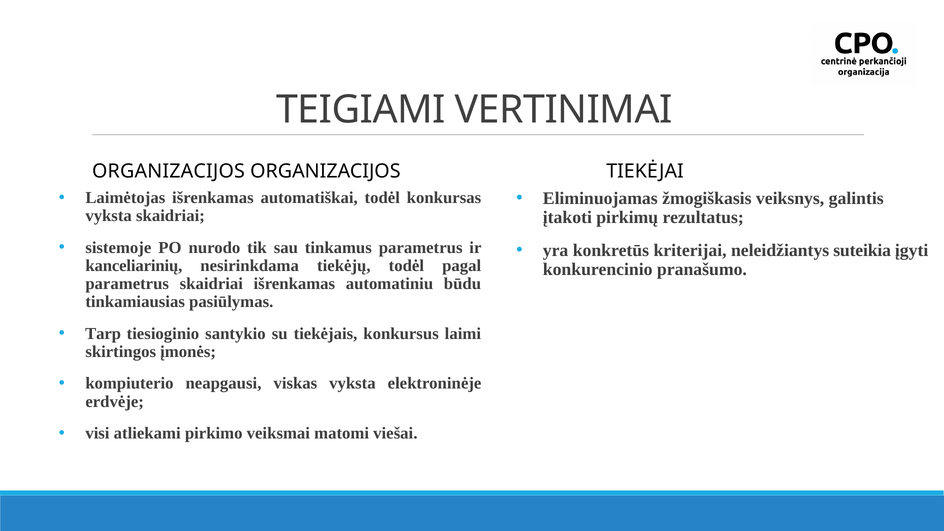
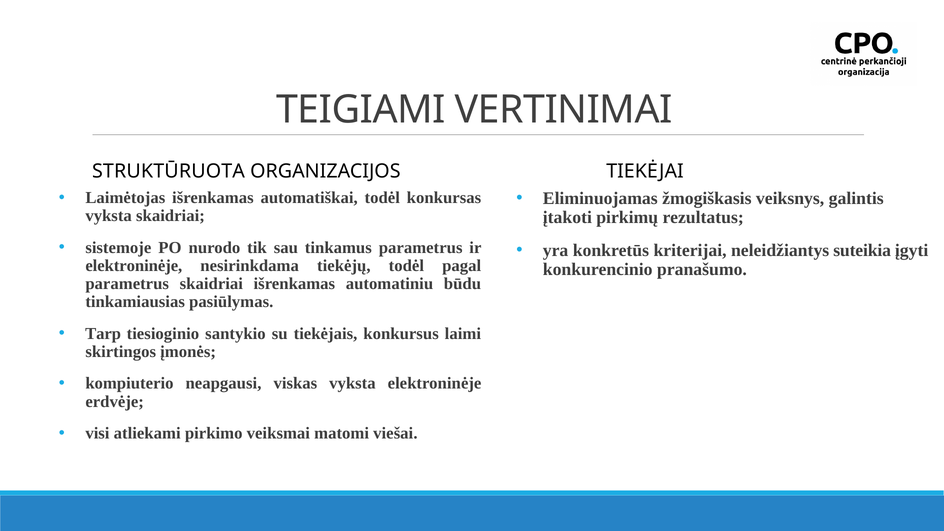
ORGANIZACIJOS: ORGANIZACIJOS -> STRUKTŪRUOTA (168, 171)
kanceliarinių: kanceliarinių -> elektroninėje (134, 266)
